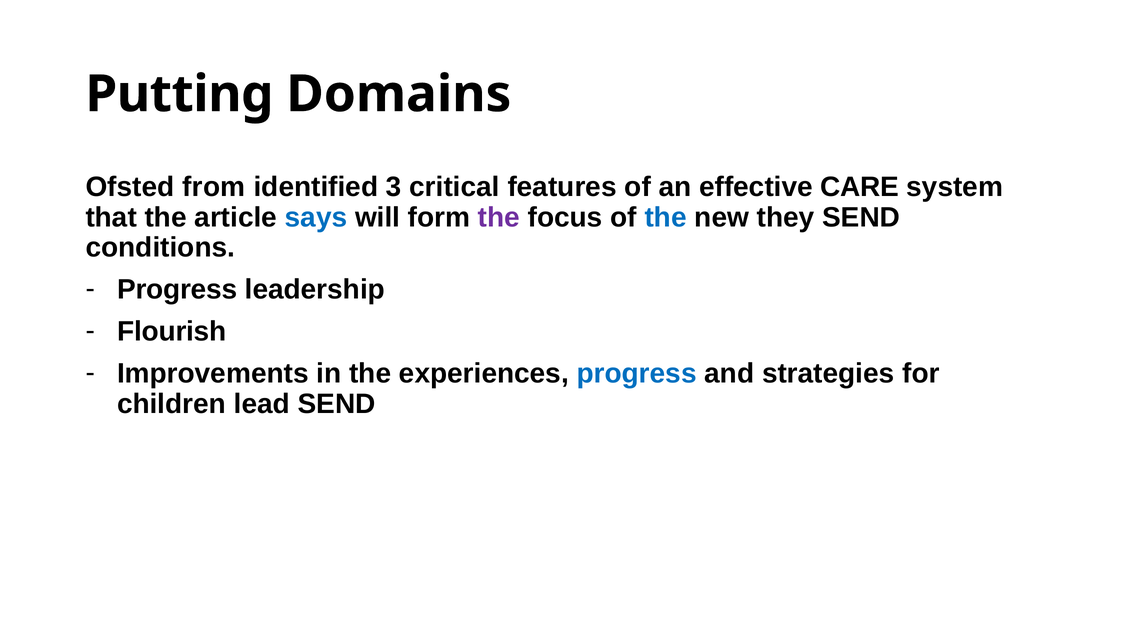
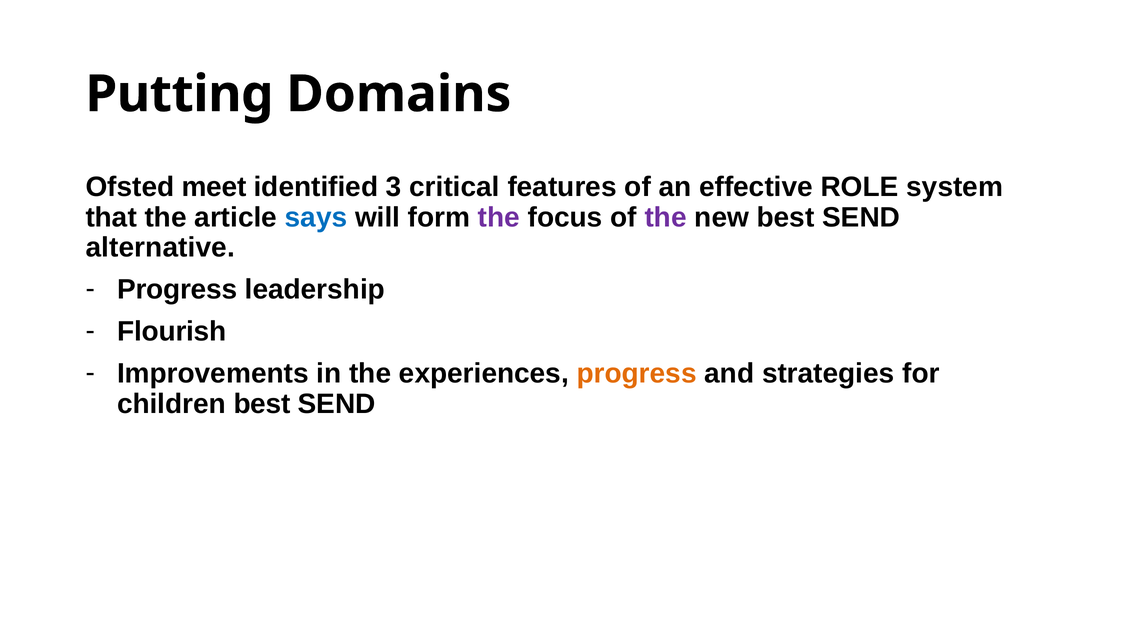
from: from -> meet (214, 187)
CARE: CARE -> ROLE (860, 187)
the colour: blue -> purple (666, 217)
new they: they -> best (786, 217)
conditions: conditions -> alternative (160, 248)
progress colour: blue -> orange (637, 374)
children lead: lead -> best (262, 404)
